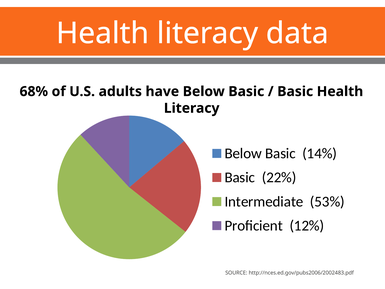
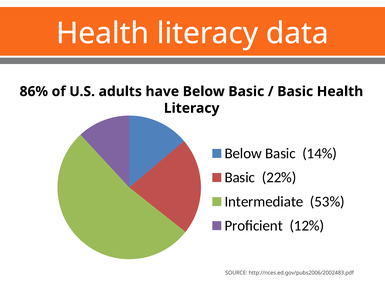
68%: 68% -> 86% (34, 91)
